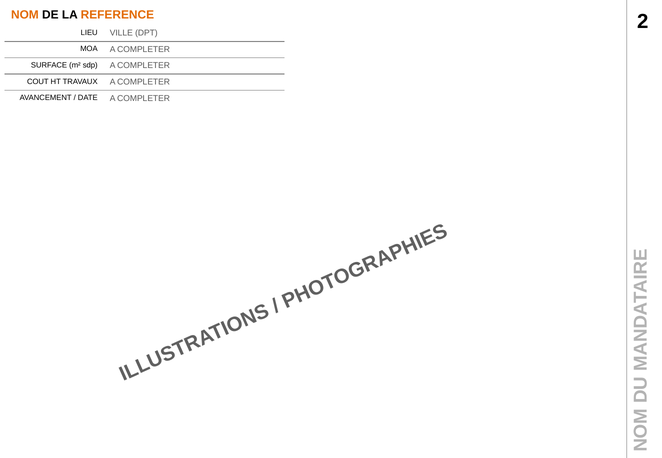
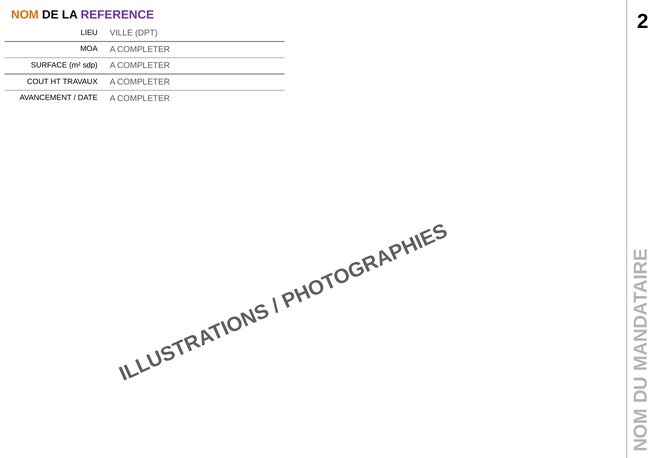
REFERENCE colour: orange -> purple (117, 15)
